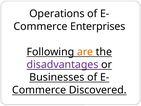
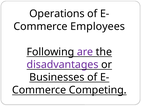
Enterprises: Enterprises -> Employees (98, 26)
are colour: orange -> purple (85, 52)
Discovered: Discovered -> Competing (98, 90)
